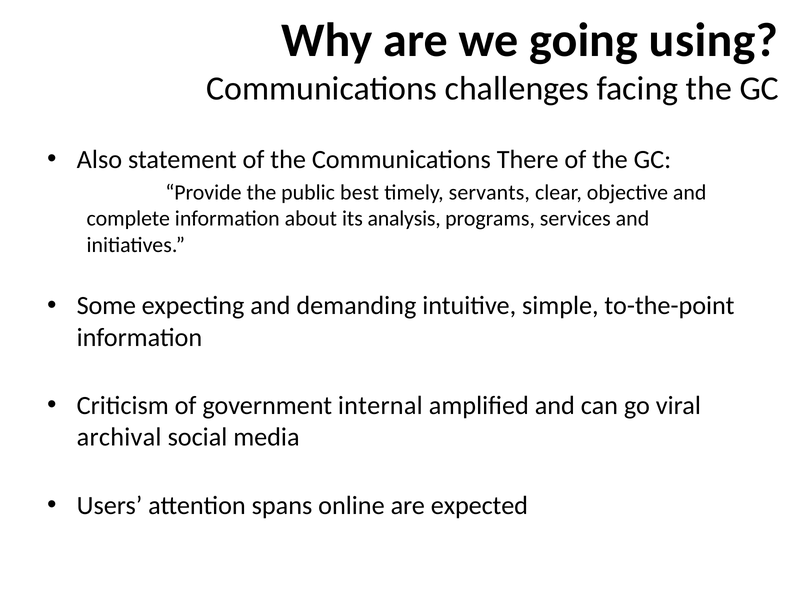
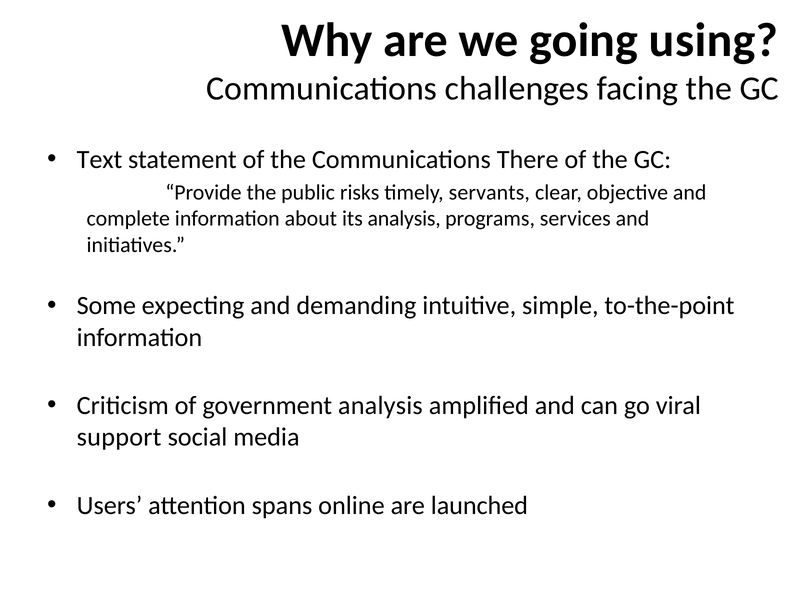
Also: Also -> Text (100, 159)
best: best -> risks (360, 192)
government internal: internal -> analysis (380, 405)
archival: archival -> support (119, 437)
expected: expected -> launched (479, 505)
